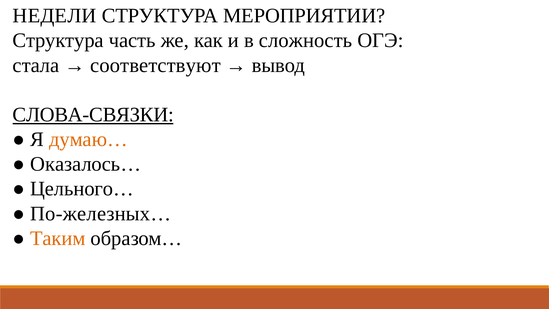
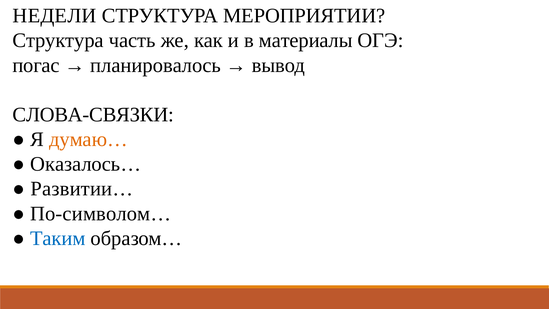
сложность: сложность -> материалы (306, 41)
стала: стала -> погас (36, 65)
соответствуют: соответствуют -> планировалось (155, 65)
СЛОВА-СВЯЗКИ underline: present -> none (93, 115)
Цельного…: Цельного… -> Развитии… (82, 189)
По-железных…: По-железных… -> По-символом… (101, 213)
Таким colour: orange -> blue (58, 238)
